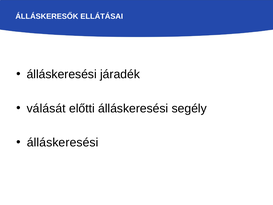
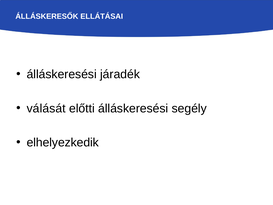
álláskeresési: álláskeresési -> elhelyezkedik (63, 142)
